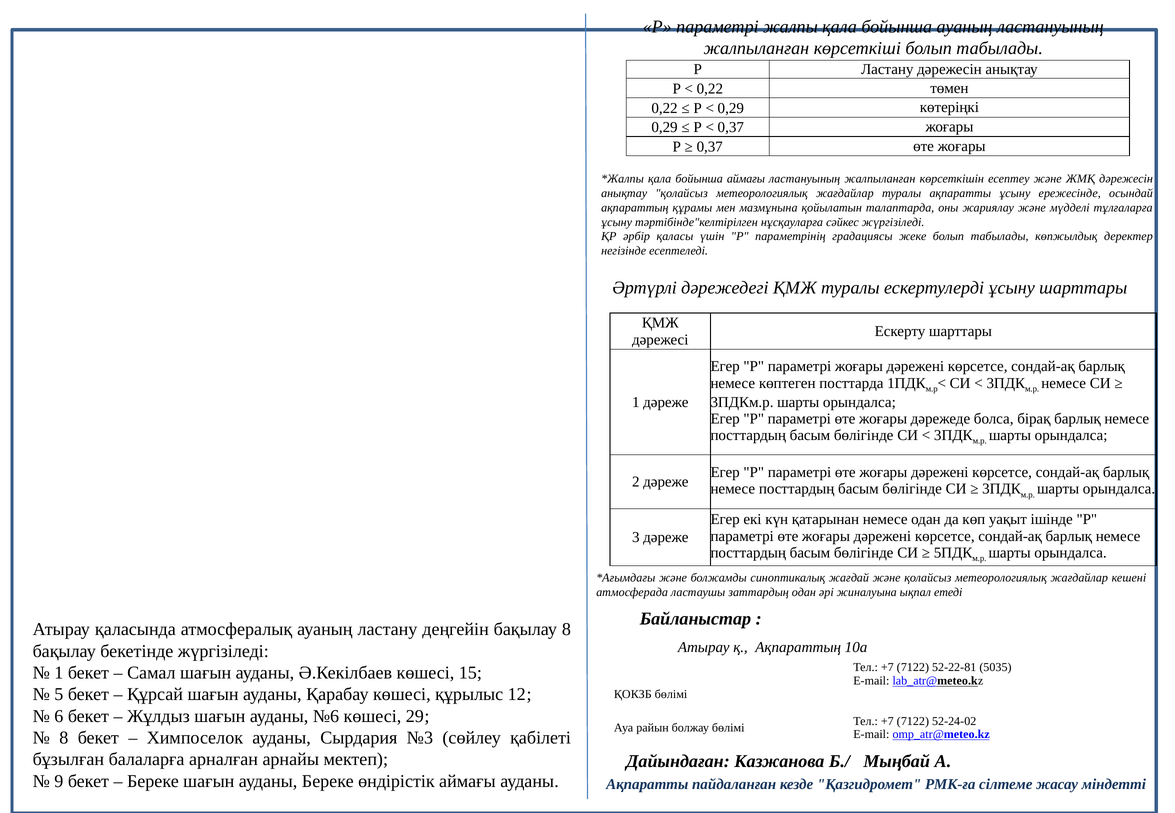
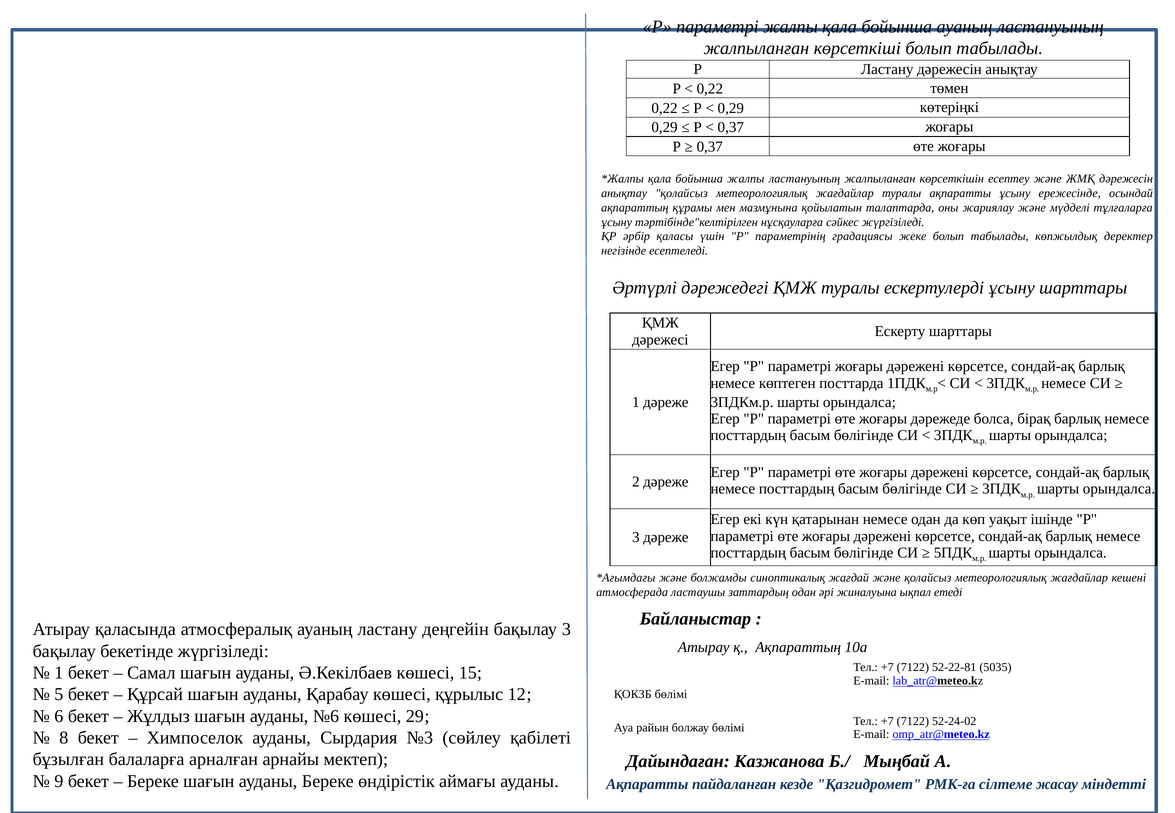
бойынша аймағы: аймағы -> жалпы (746, 179)
бақылау 8: 8 -> 3 (566, 630)
